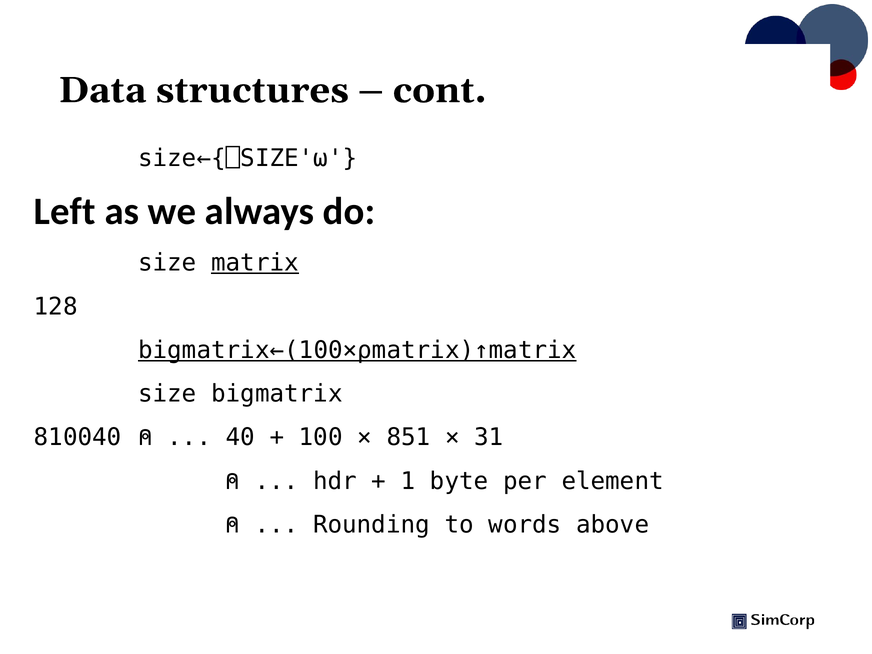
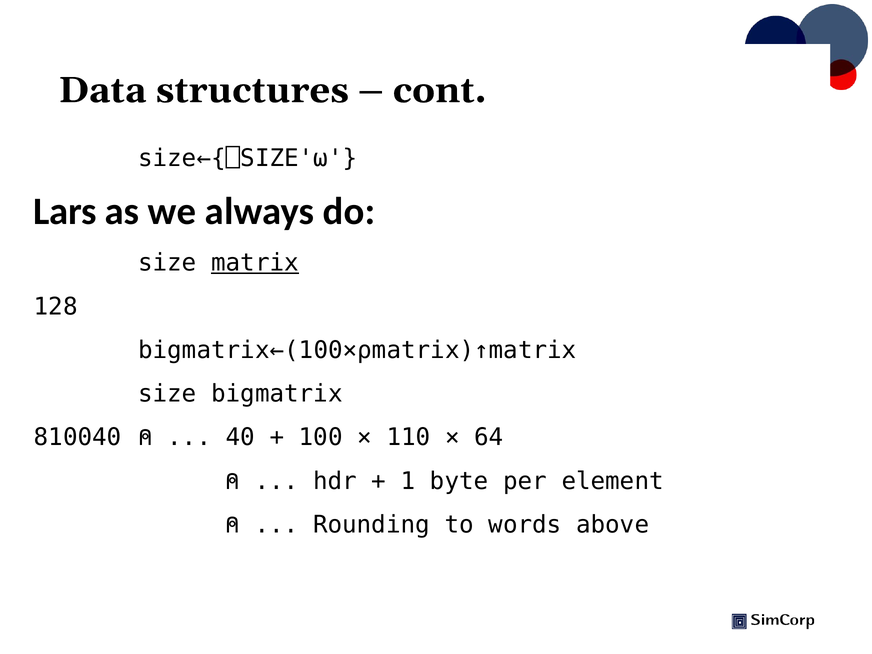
Left: Left -> Lars (65, 212)
bigmatrix←(100×⍴matrix)↑matrix underline: present -> none (357, 350)
851: 851 -> 110 (409, 437)
31: 31 -> 64 (489, 437)
